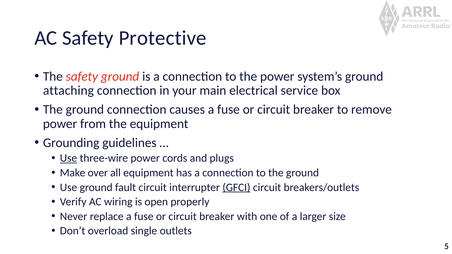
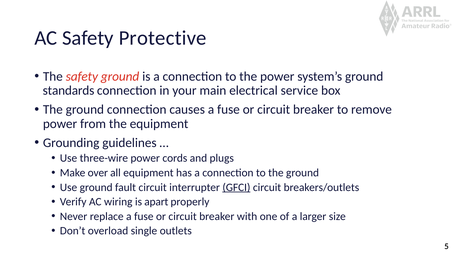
attaching: attaching -> standards (69, 91)
Use underline: present -> none (69, 158)
open: open -> apart (156, 202)
